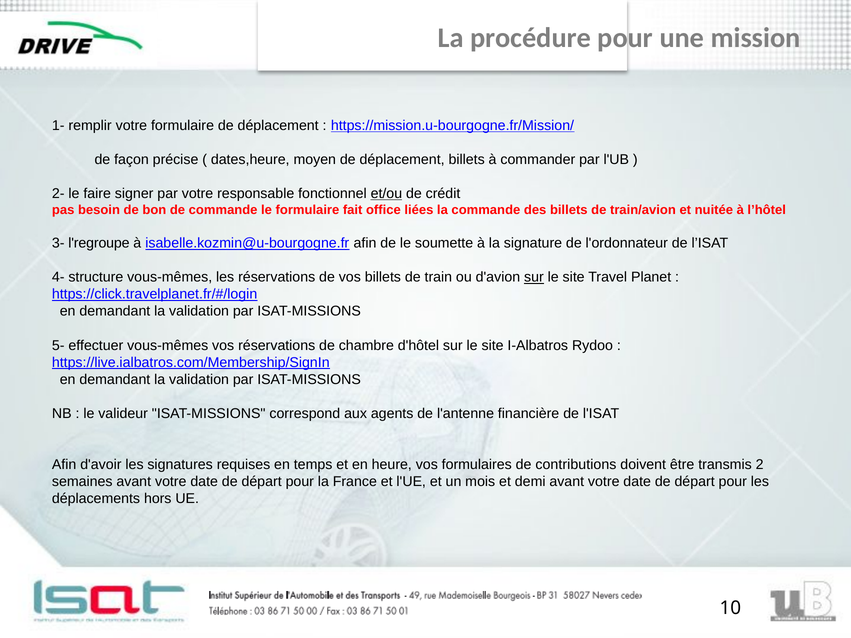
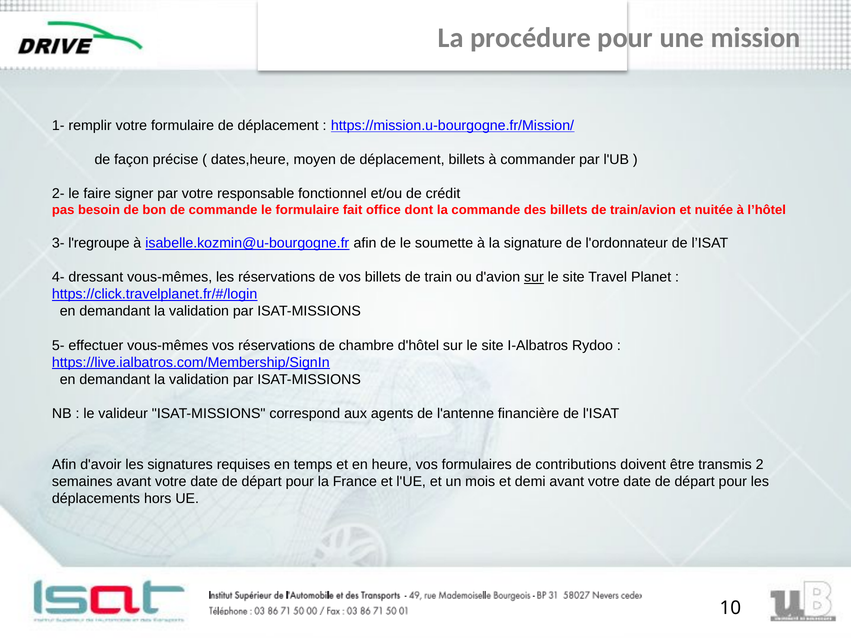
et/ou underline: present -> none (386, 194)
liées: liées -> dont (419, 210)
structure: structure -> dressant (96, 277)
